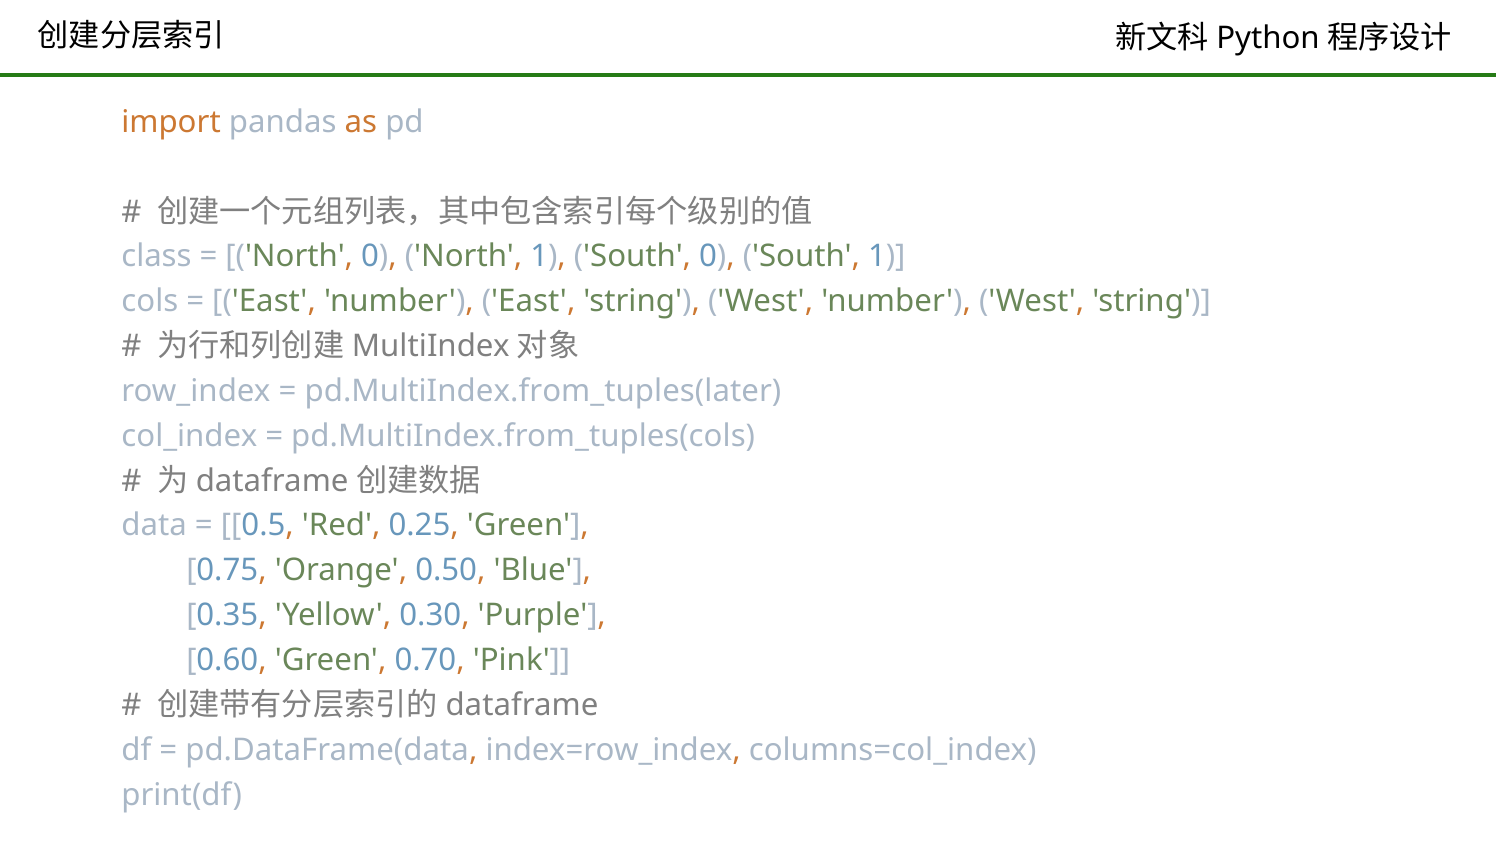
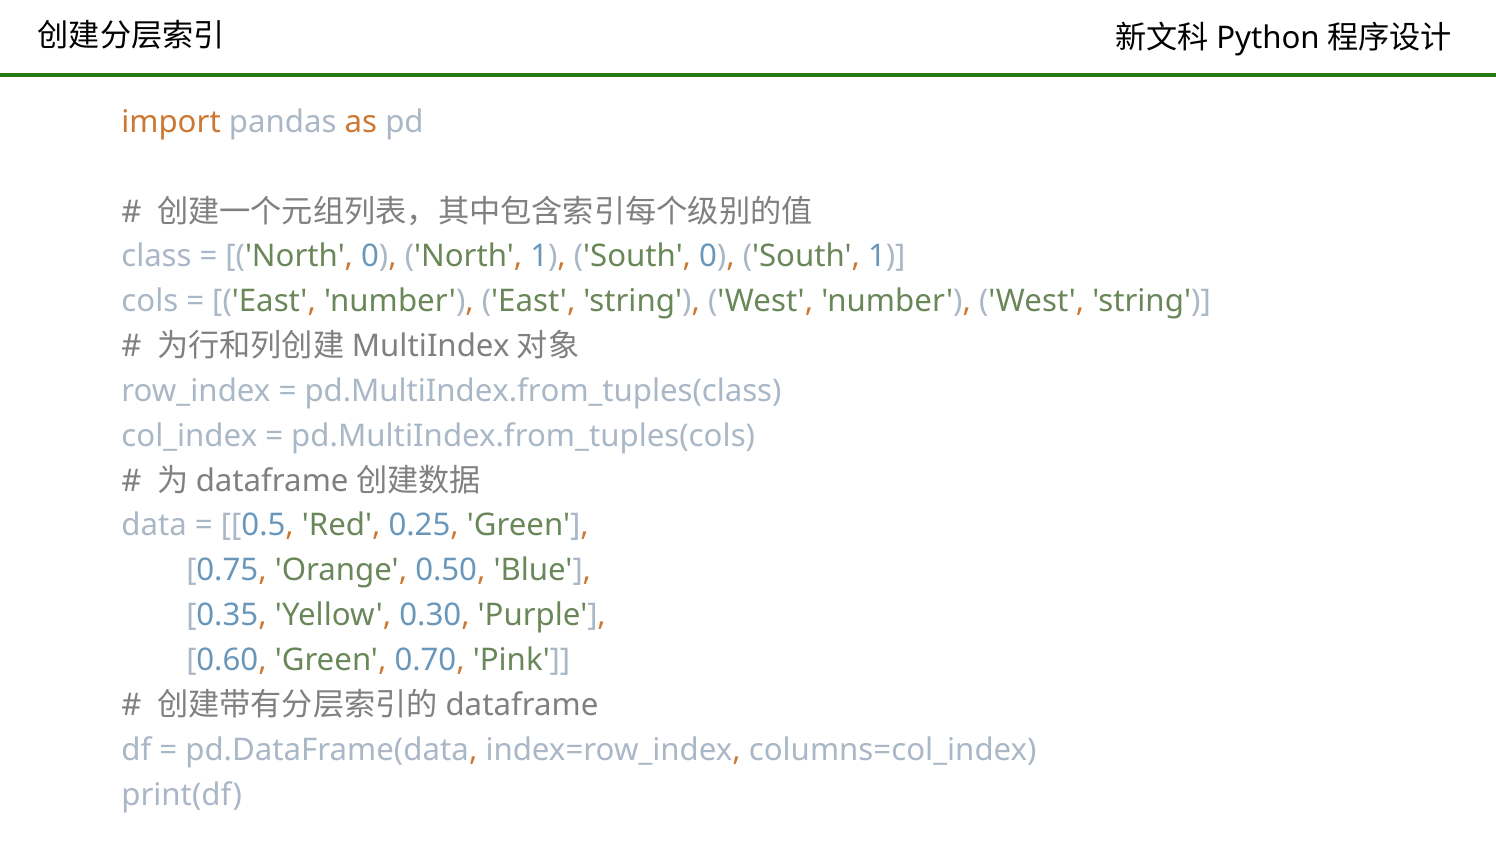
pd.MultiIndex.from_tuples(later: pd.MultiIndex.from_tuples(later -> pd.MultiIndex.from_tuples(class (543, 391)
